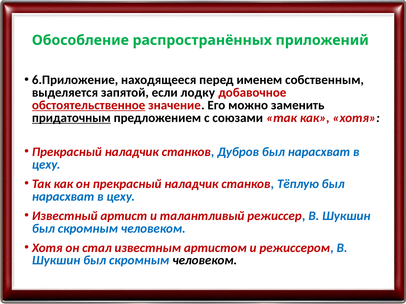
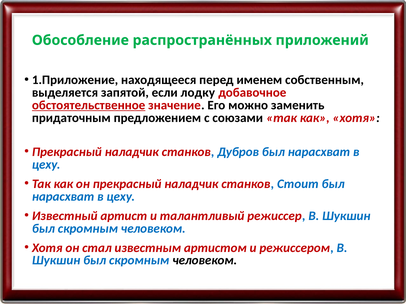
6.Приложение: 6.Приложение -> 1.Приложение (75, 80)
придаточным underline: present -> none (71, 118)
Тёплую: Тёплую -> Стоит (298, 184)
